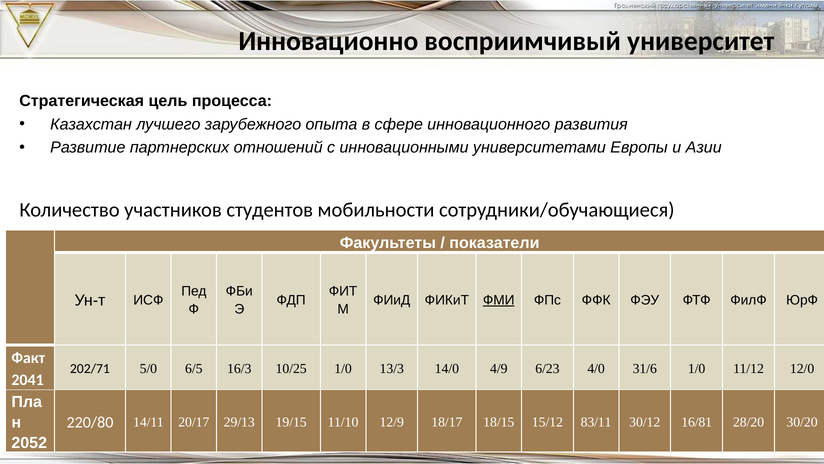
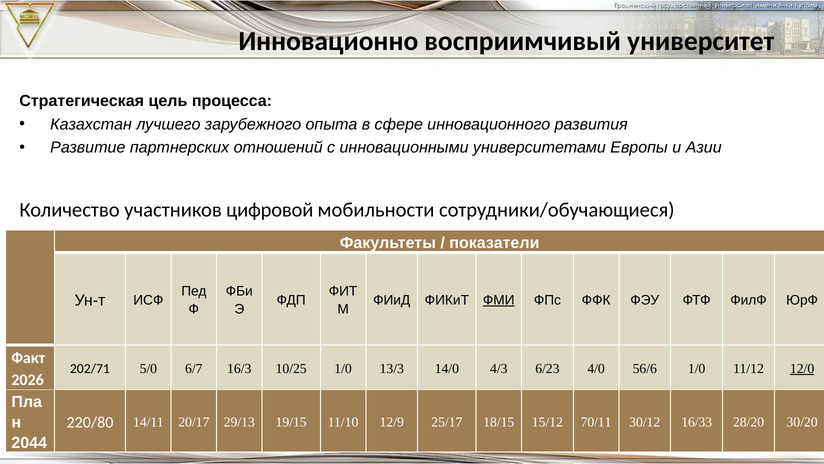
студентов: студентов -> цифровой (270, 210)
6/5: 6/5 -> 6/7 (194, 368)
4/9: 4/9 -> 4/3 (499, 368)
31/6: 31/6 -> 56/6 (645, 368)
12/0 underline: none -> present (802, 368)
2041: 2041 -> 2026 (28, 380)
18/17: 18/17 -> 25/17 (447, 422)
83/11: 83/11 -> 70/11 (596, 422)
16/81: 16/81 -> 16/33 (697, 422)
2052: 2052 -> 2044 (29, 443)
